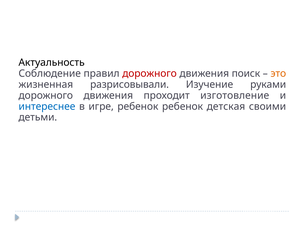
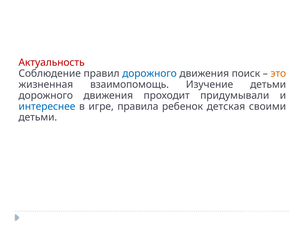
Актуальность colour: black -> red (52, 63)
дорожного colour: red -> blue (150, 74)
разрисовывали: разрисовывали -> взаимопомощь (130, 85)
Изучение руками: руками -> детьми (268, 85)
изготовление: изготовление -> придумывали (235, 95)
игре ребенок: ребенок -> правила (138, 106)
